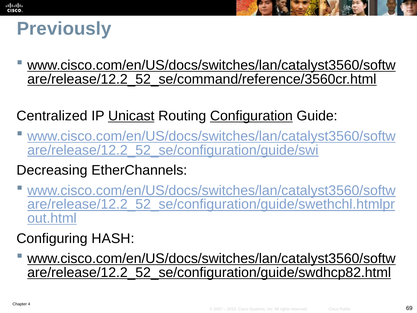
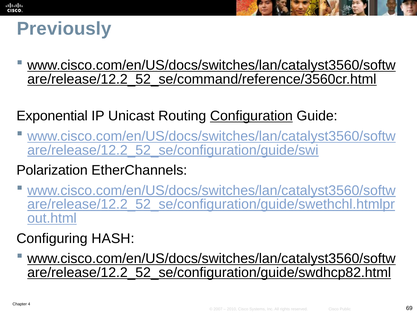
Centralized: Centralized -> Exponential (52, 116)
Unicast underline: present -> none (131, 116)
Decreasing: Decreasing -> Polarization (52, 170)
